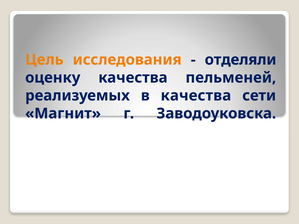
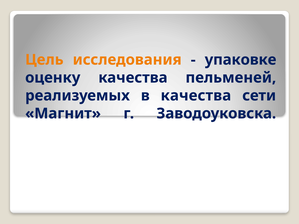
отделяли: отделяли -> упаковке (241, 60)
